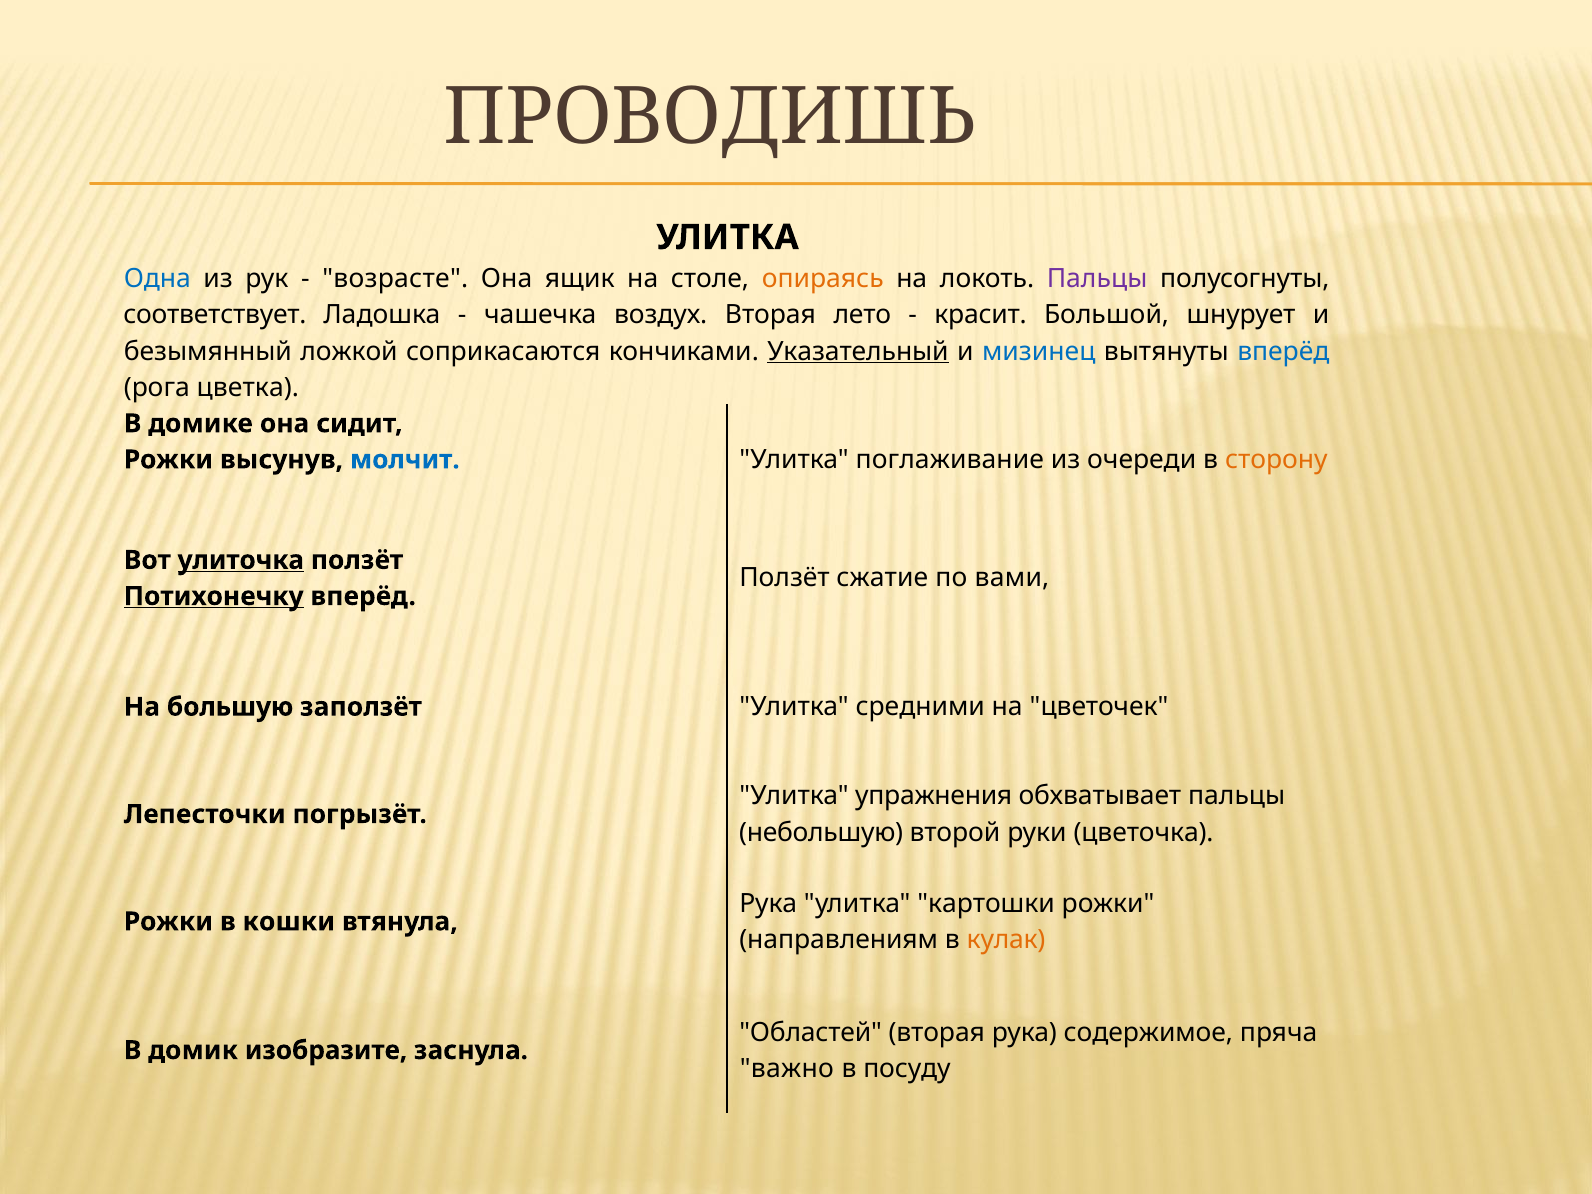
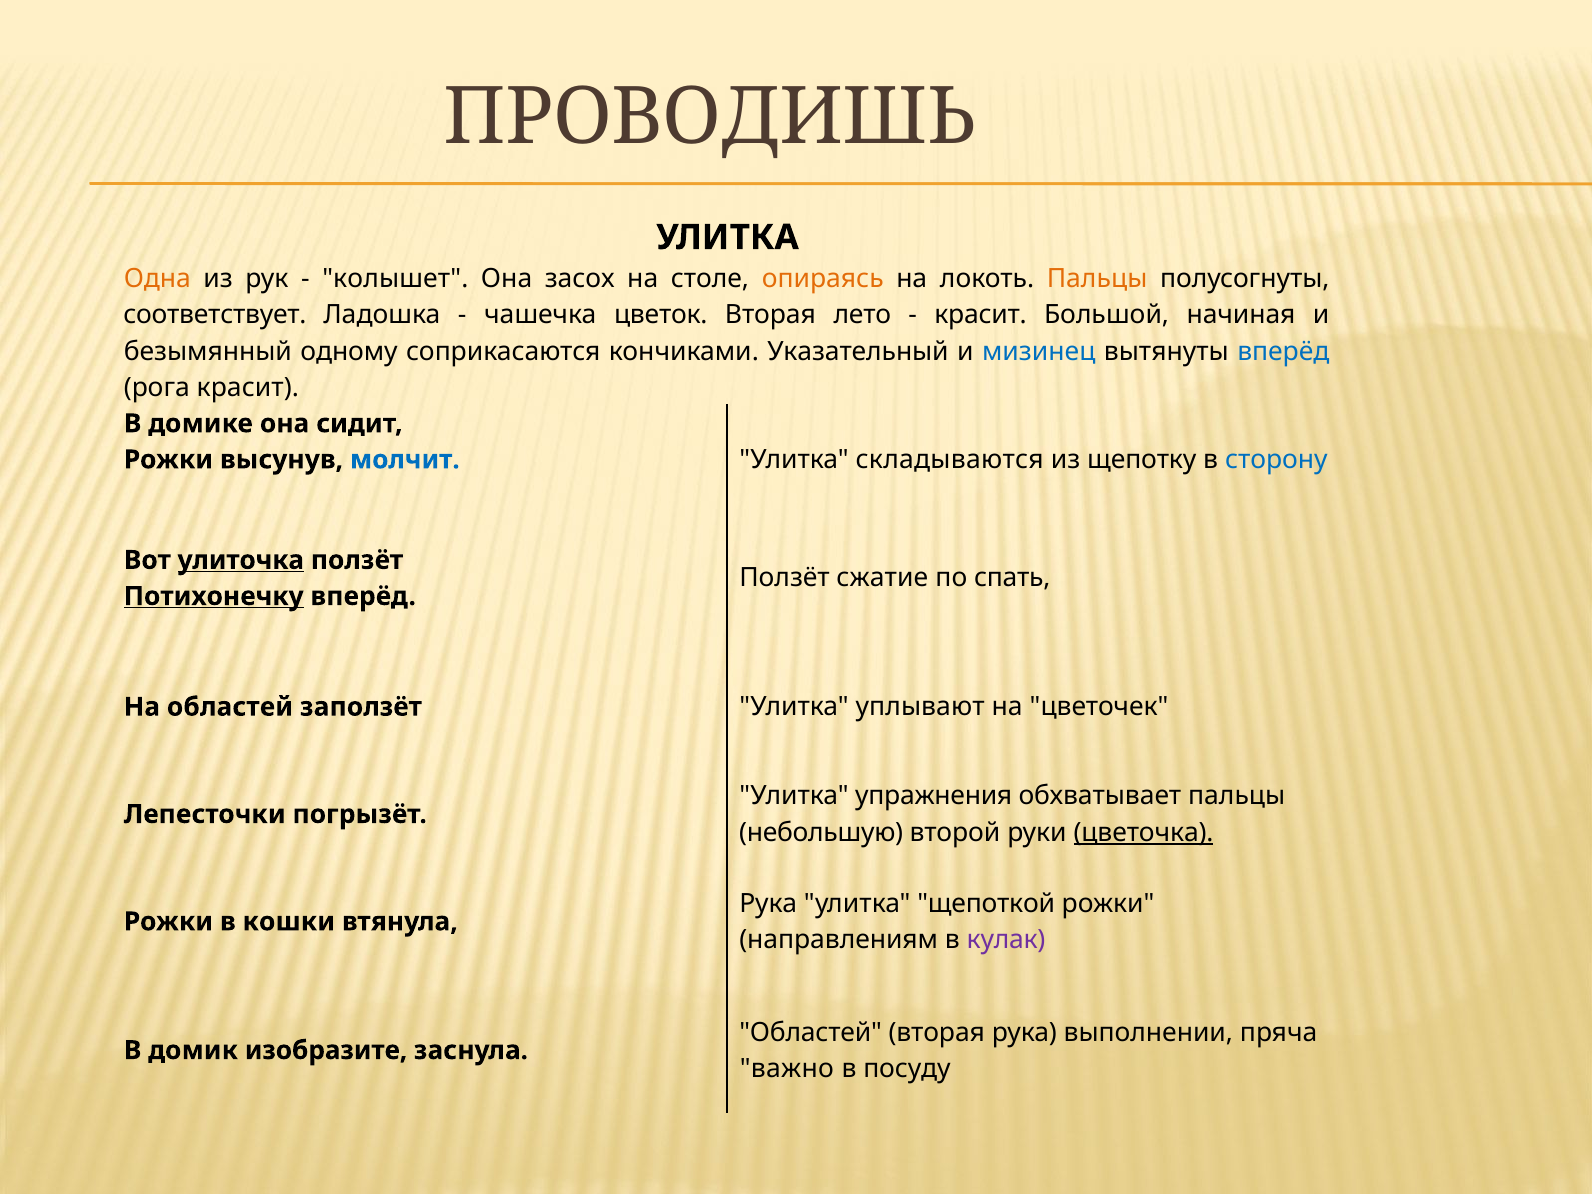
Одна colour: blue -> orange (157, 279)
возрасте: возрасте -> колышет (395, 279)
ящик: ящик -> засох (580, 279)
Пальцы colour: purple -> orange (1097, 279)
воздух: воздух -> цветок (661, 315)
шнурует: шнурует -> начиная (1241, 315)
ложкой: ложкой -> одному (349, 351)
Указательный underline: present -> none (858, 351)
рога цветка: цветка -> красит (248, 387)
поглаживание: поглаживание -> складываются (950, 460)
очереди: очереди -> щепотку (1142, 460)
сторону colour: orange -> blue (1276, 460)
вами: вами -> спать (1012, 578)
На большую: большую -> областей (230, 707)
средними: средними -> уплывают (920, 707)
цветочка underline: none -> present (1144, 832)
картошки: картошки -> щепоткой (986, 904)
кулак colour: orange -> purple (1006, 940)
содержимое: содержимое -> выполнении (1148, 1032)
